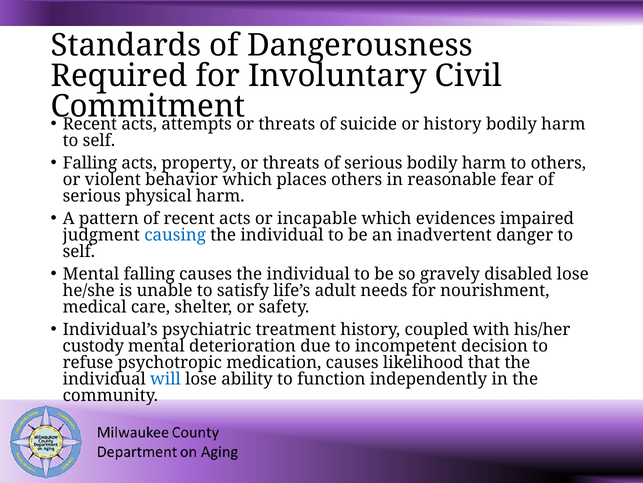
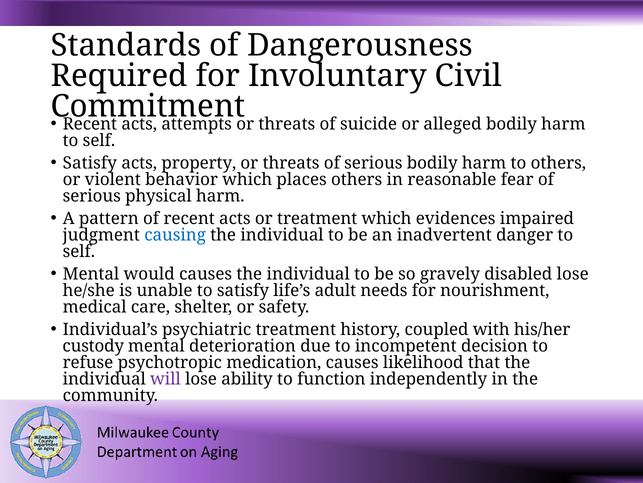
or history: history -> alleged (453, 124)
Falling: Falling -> Satisfy (90, 163)
or incapable: incapable -> treatment (317, 218)
Mental falling: falling -> would (149, 274)
will colour: blue -> purple (166, 379)
